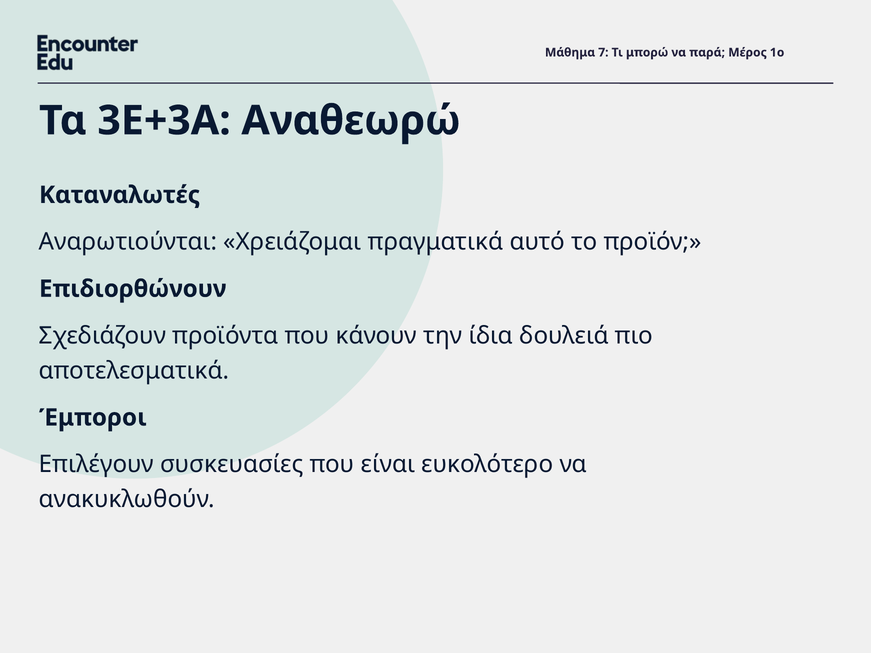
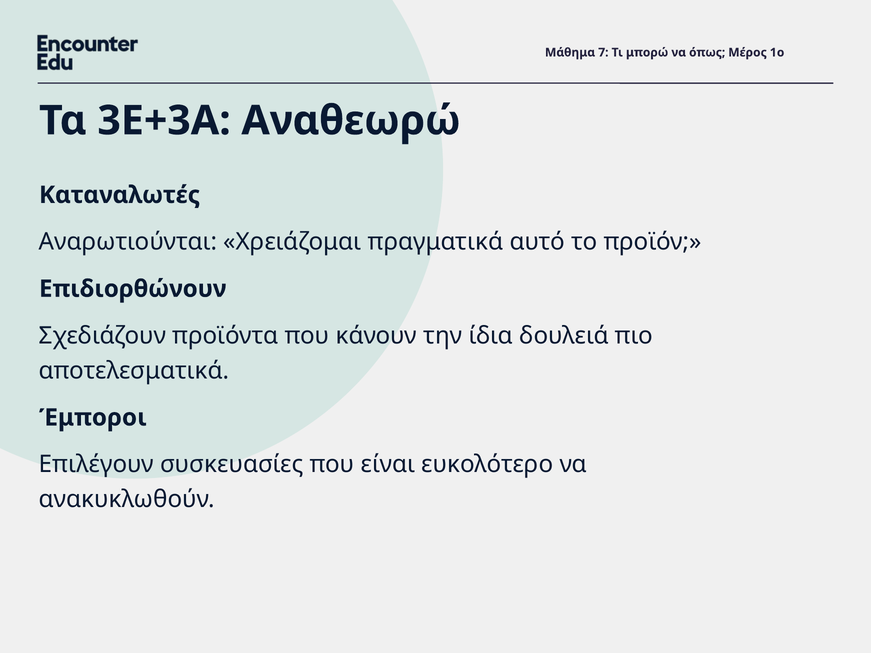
παρά: παρά -> όπως (707, 52)
